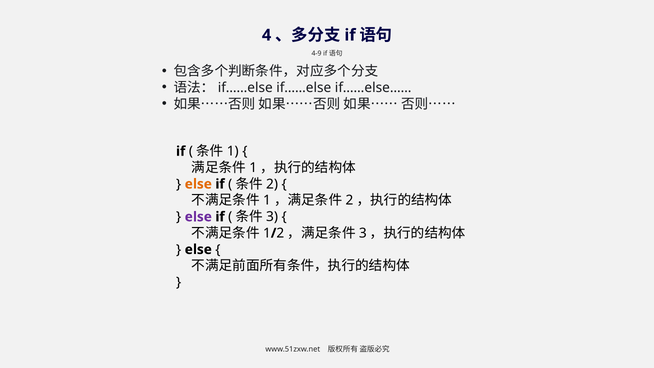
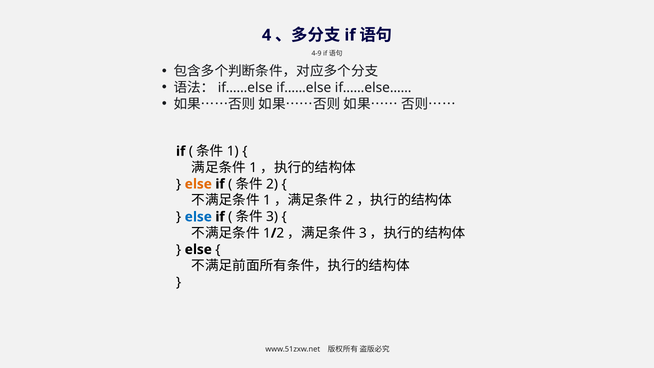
else colour: purple -> blue (198, 217)
